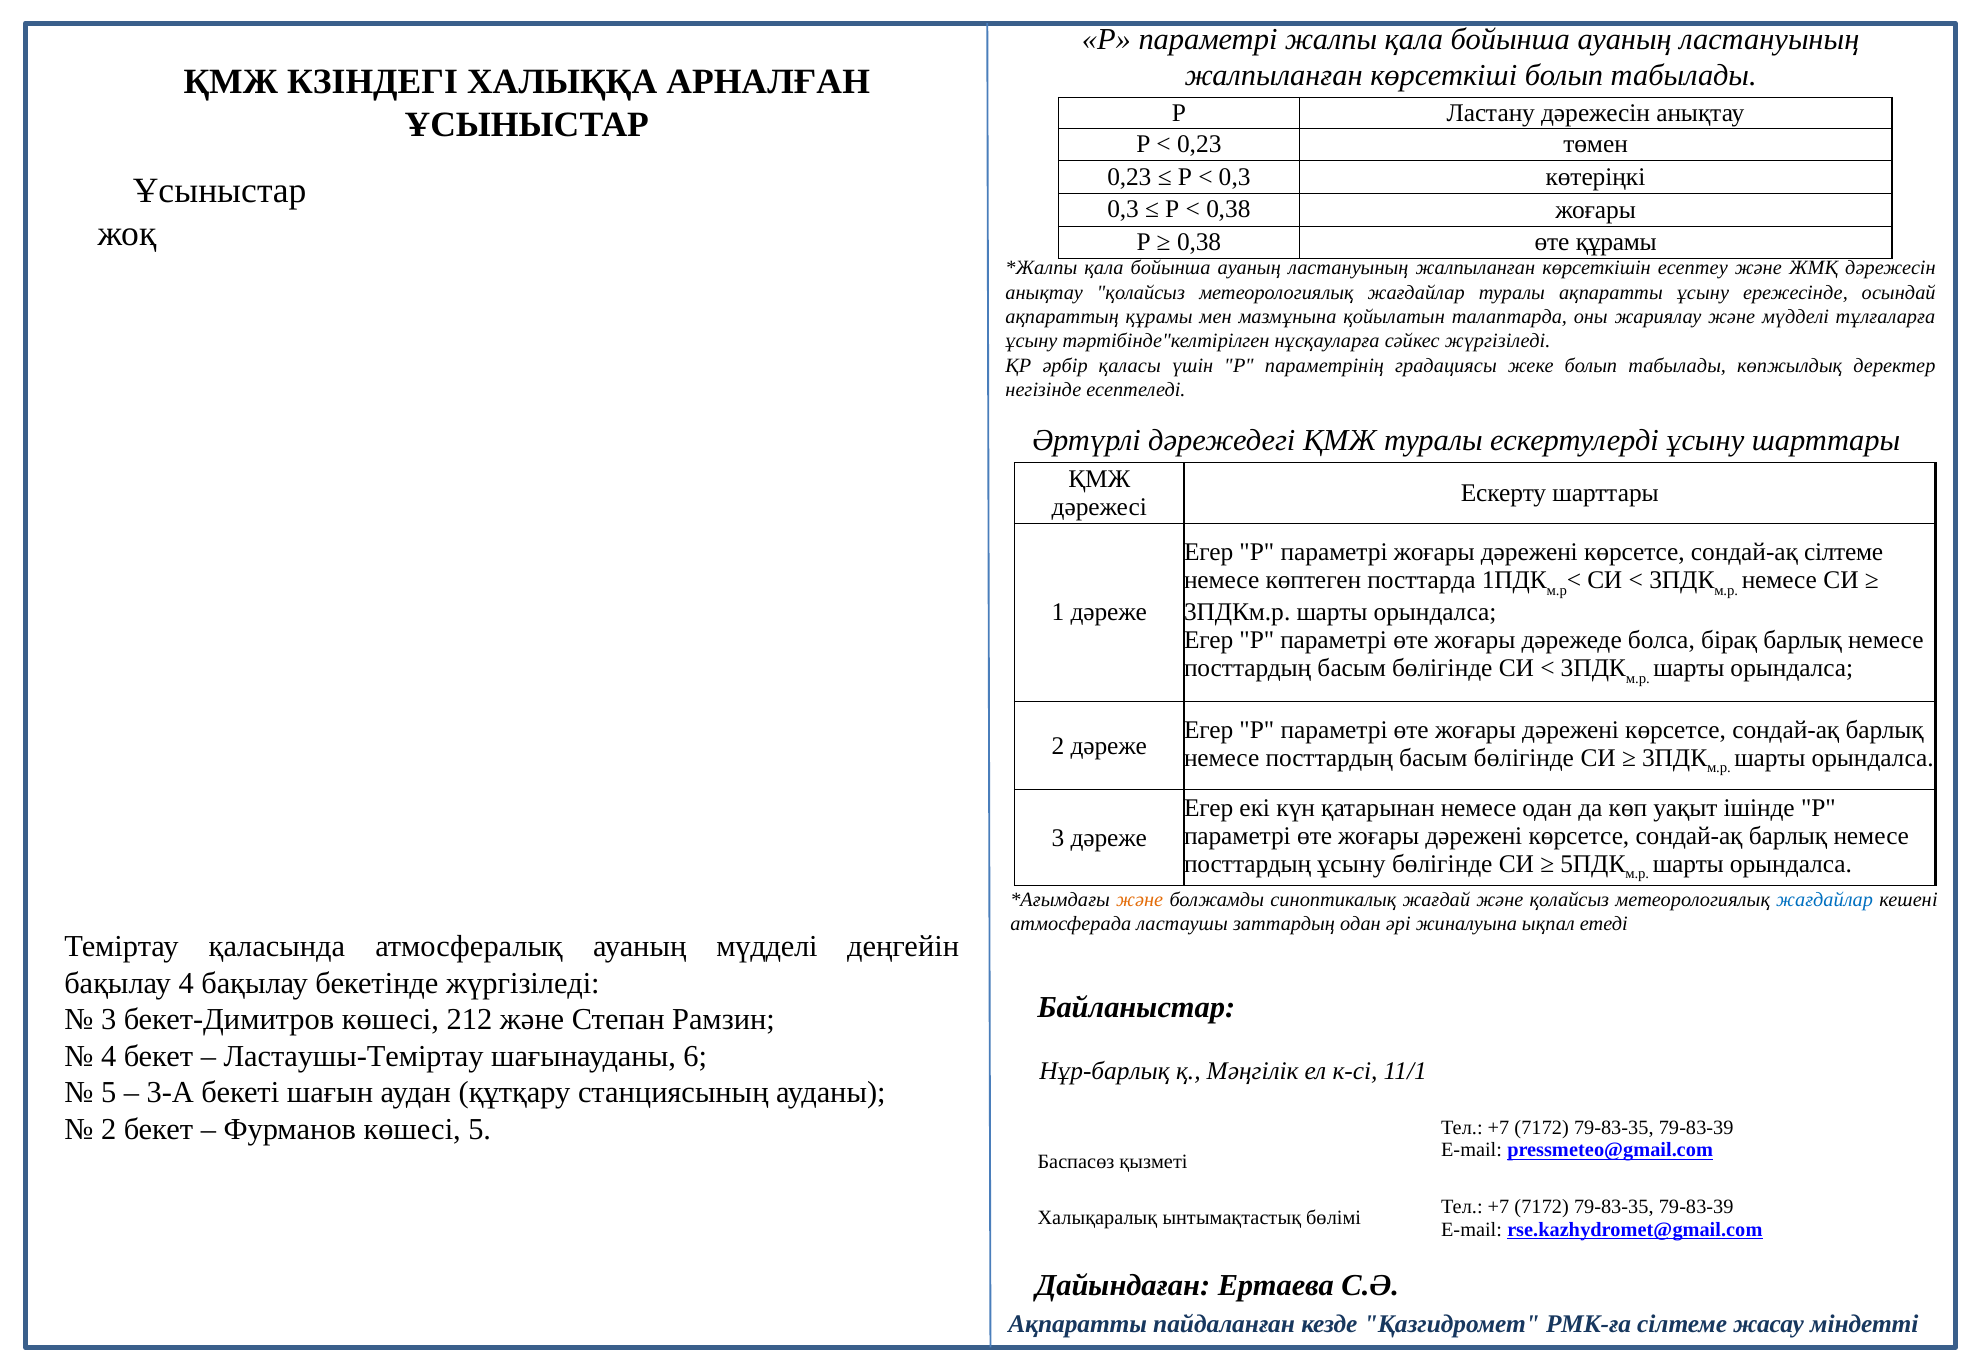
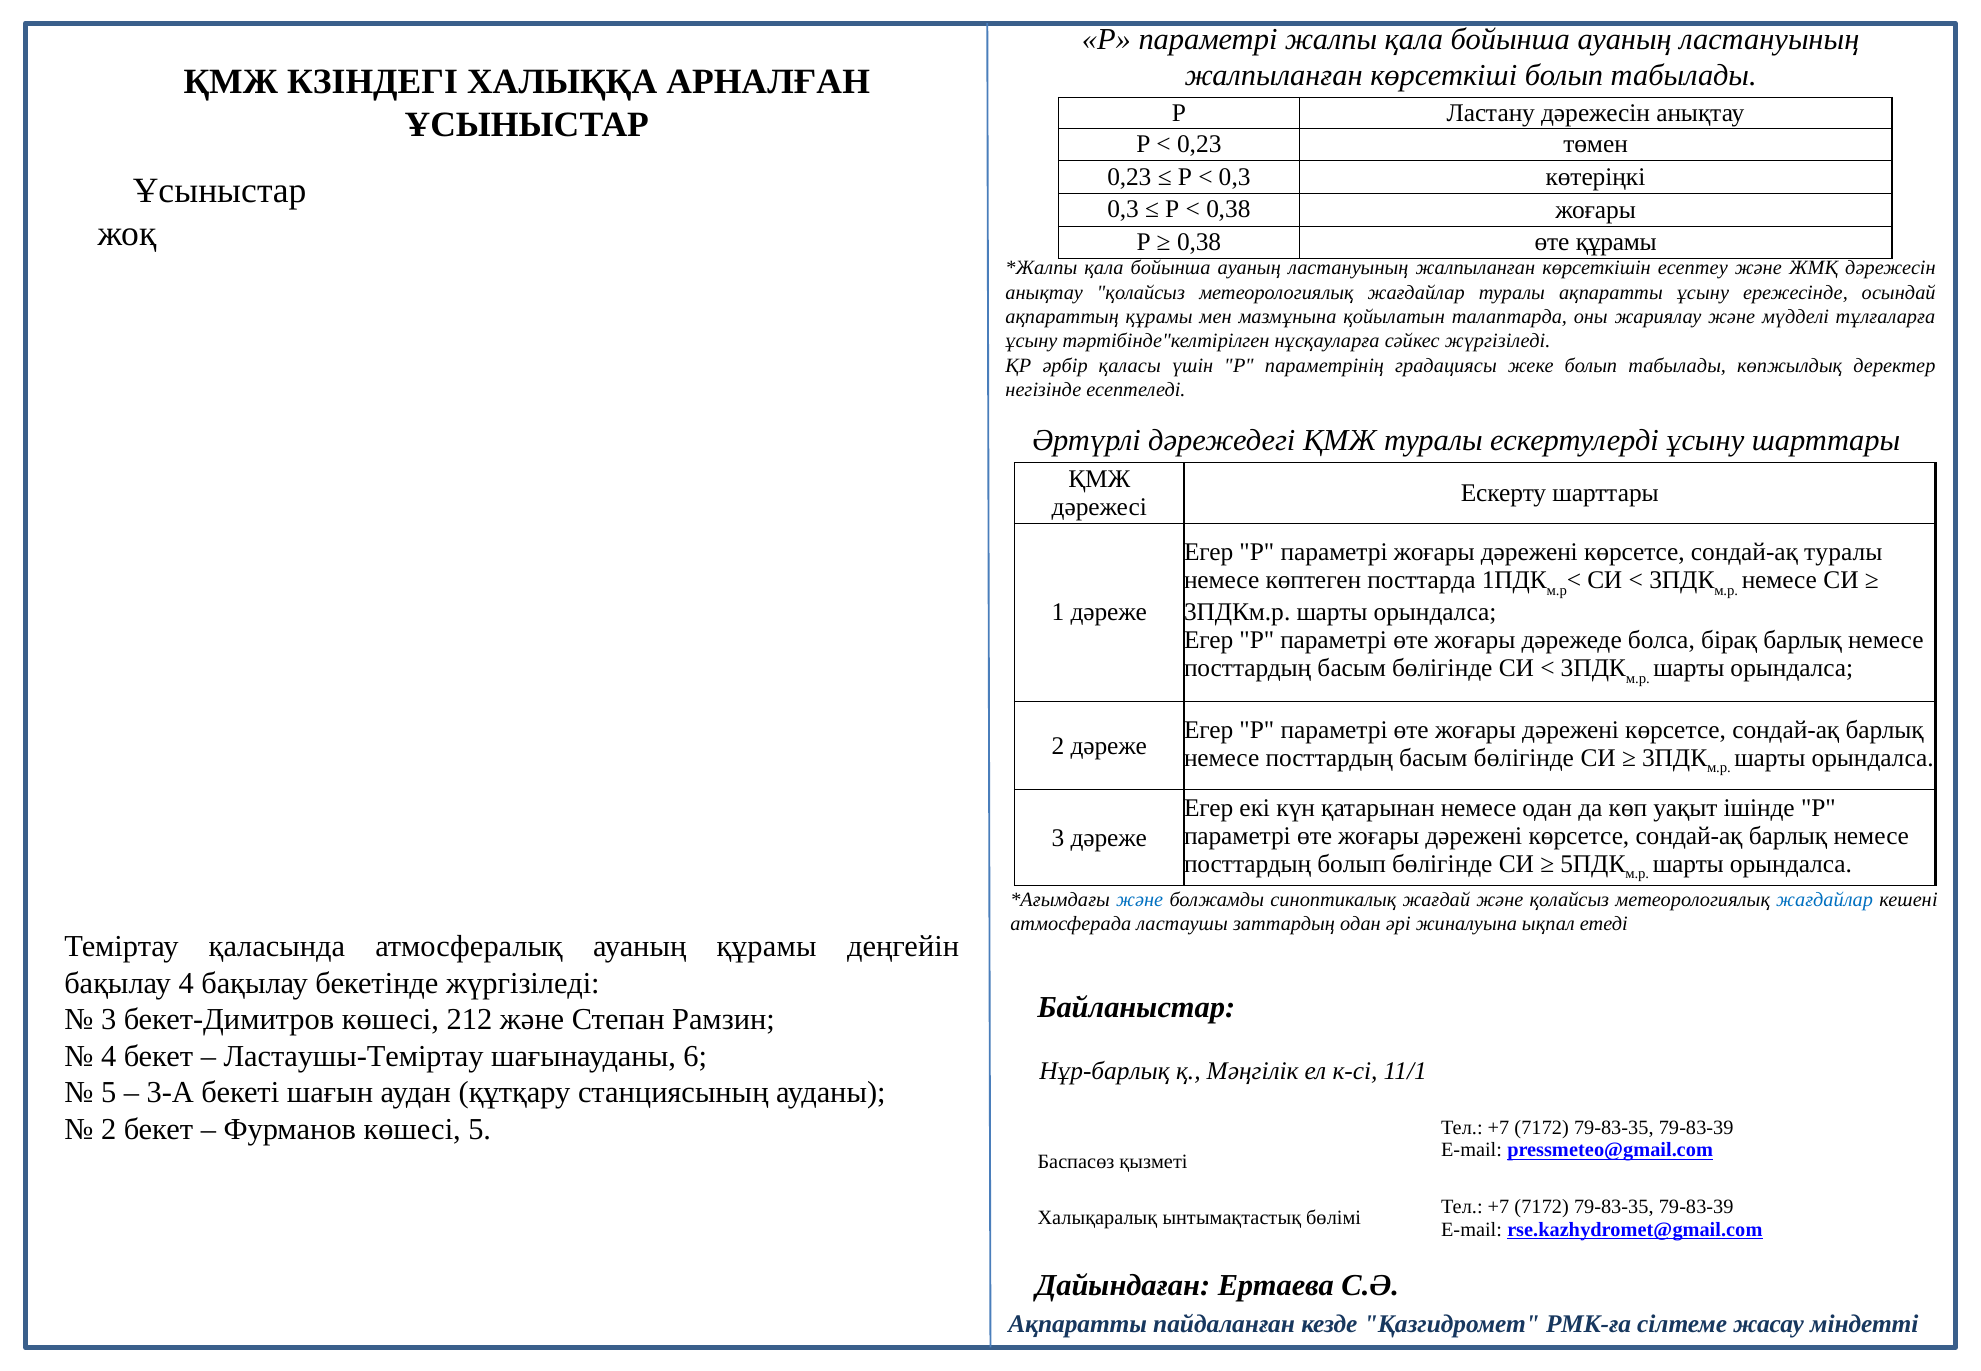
сондай-ақ сілтеме: сілтеме -> туралы (1843, 553)
посттардың ұсыну: ұсыну -> болып (1352, 864)
және colour: orange -> blue (1140, 900)
ауаның мүдделі: мүдделі -> құрамы (767, 947)
